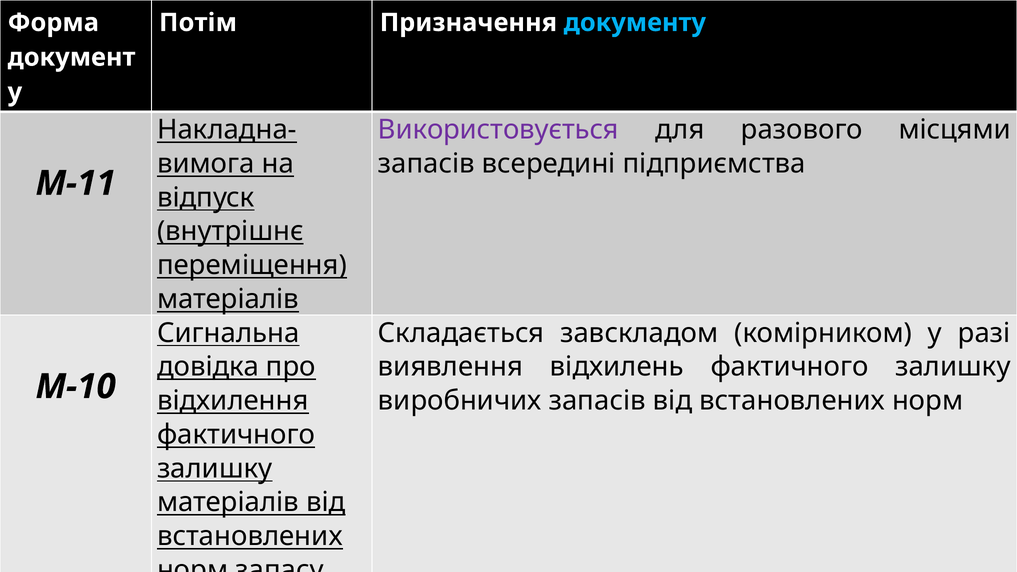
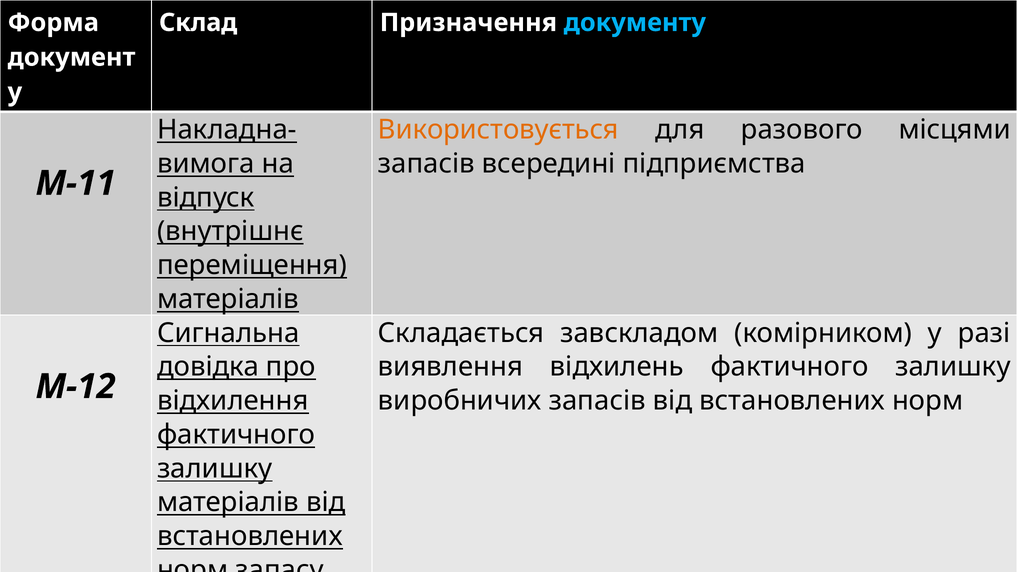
Потім: Потім -> Склад (198, 23)
Використовується colour: purple -> orange (498, 130)
М-10: М-10 -> М-12 (76, 387)
